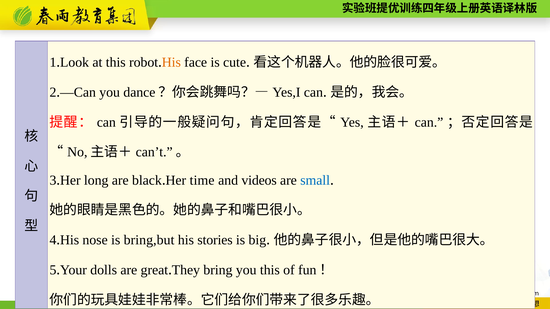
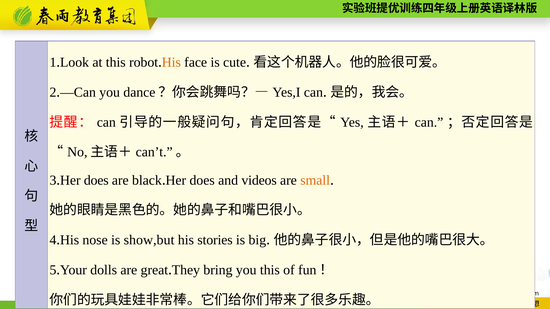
long: long -> does (96, 180)
time: time -> does (202, 180)
small colour: blue -> orange (315, 180)
bring,but: bring,but -> show,but (149, 240)
